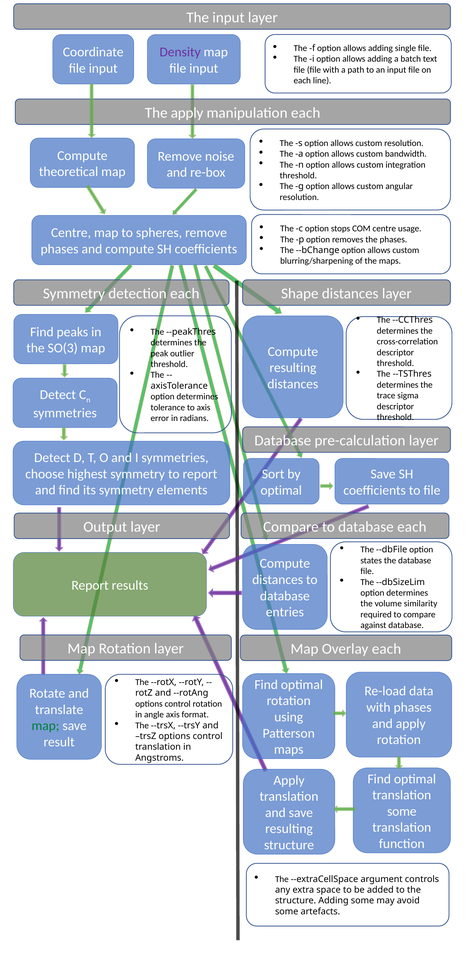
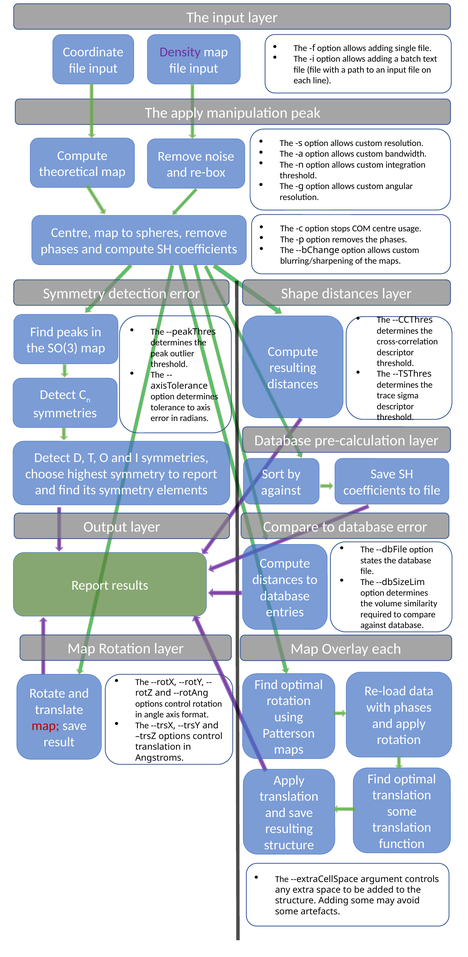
manipulation each: each -> peak (306, 113)
detection each: each -> error (185, 294)
optimal: optimal -> against (281, 490)
database each: each -> error (412, 527)
map colour: green -> red (45, 726)
